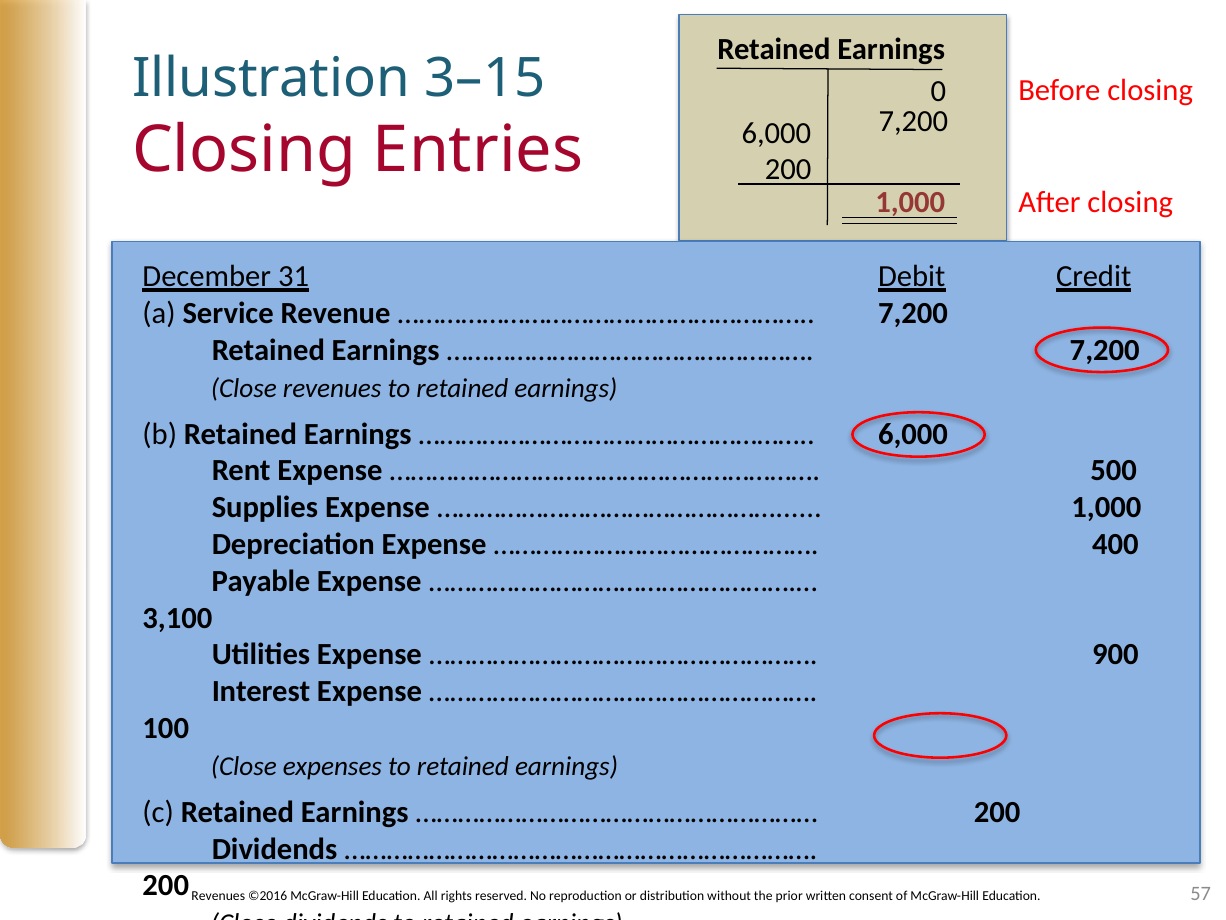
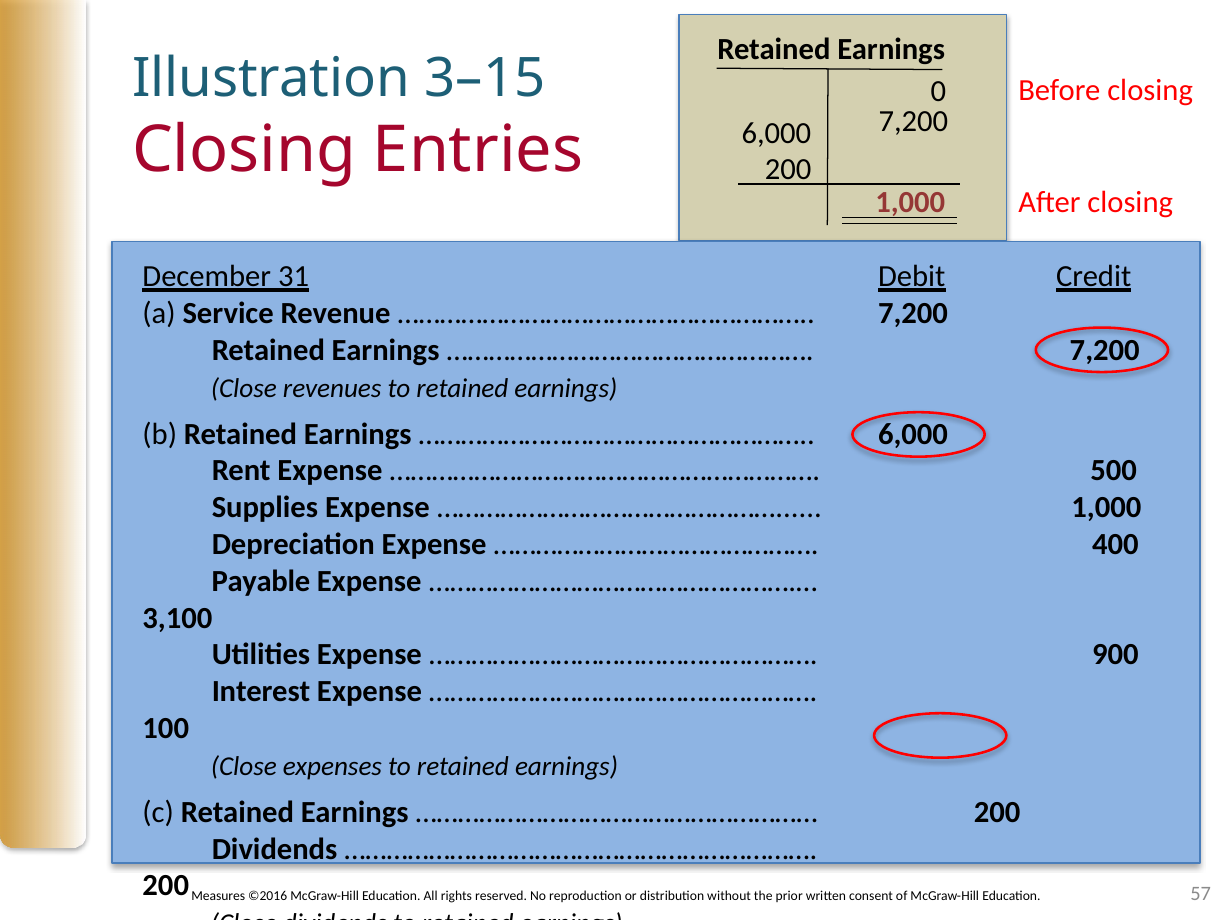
Revenues: Revenues -> Measures (218, 895)
